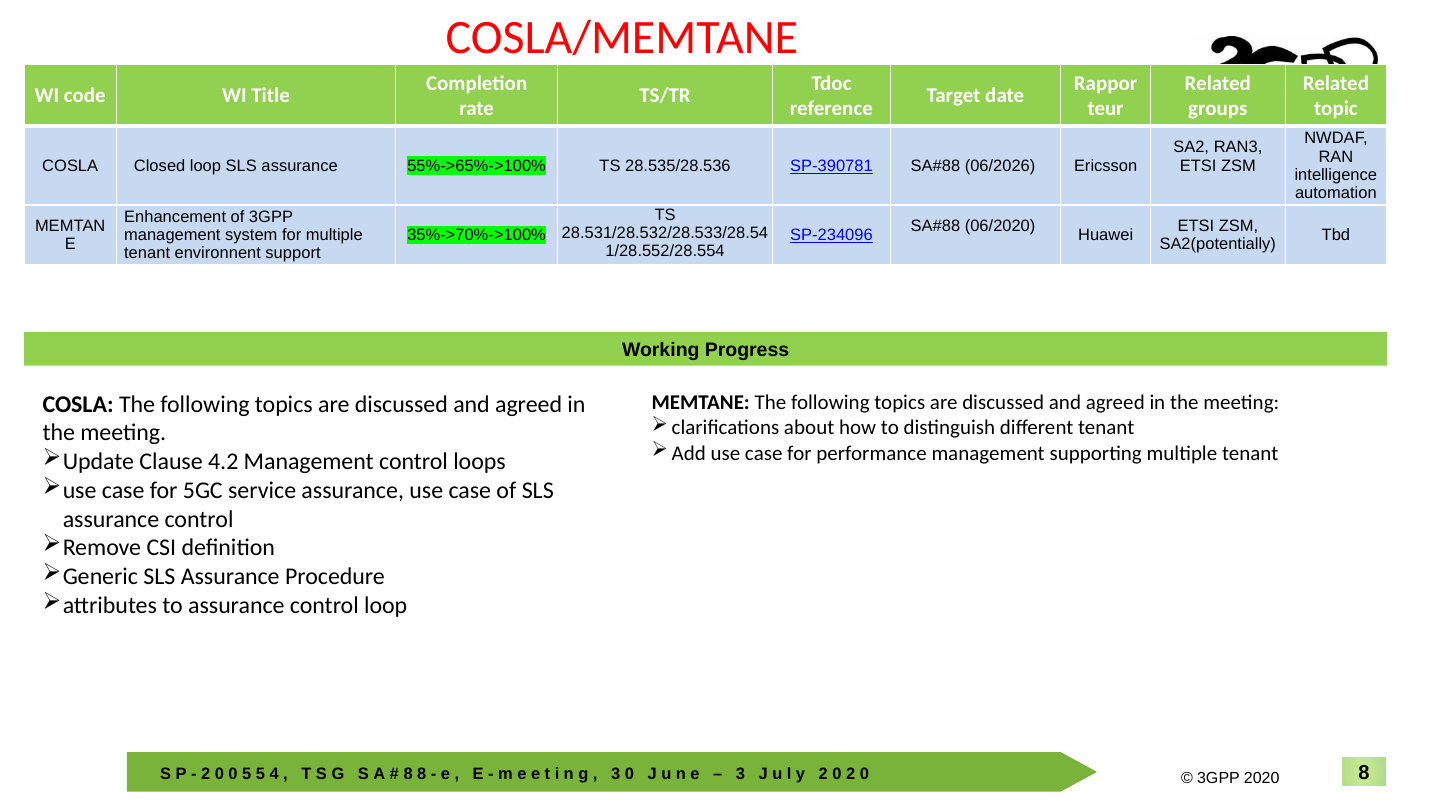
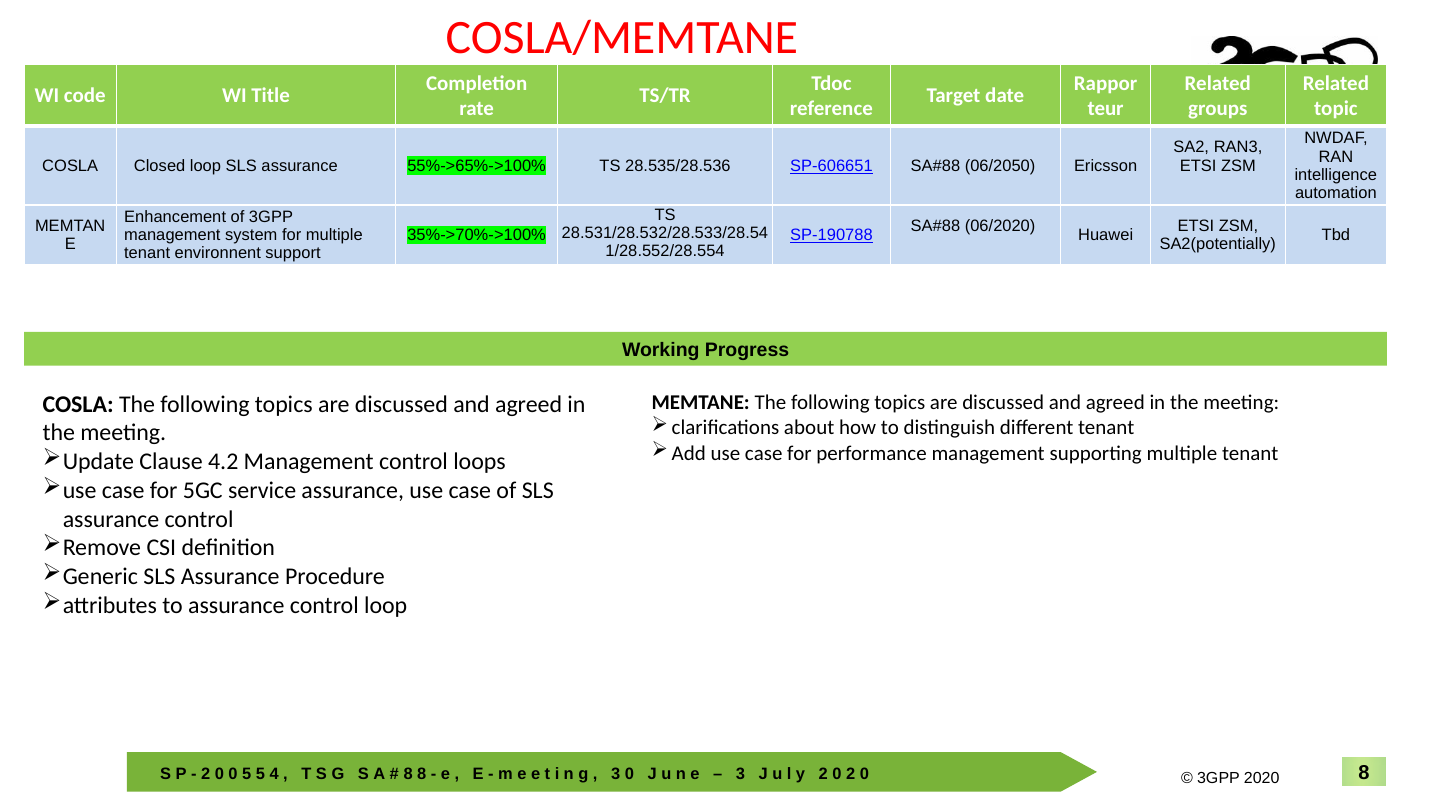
SP-390781: SP-390781 -> SP-606651 (831, 166)
06/2026: 06/2026 -> 06/2050 (1000, 166)
SP-234096: SP-234096 -> SP-190788 (831, 235)
